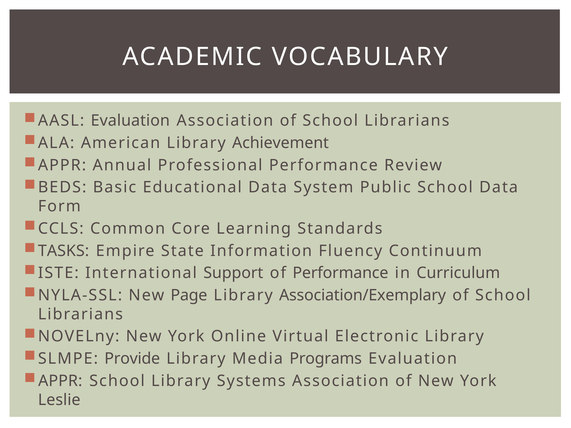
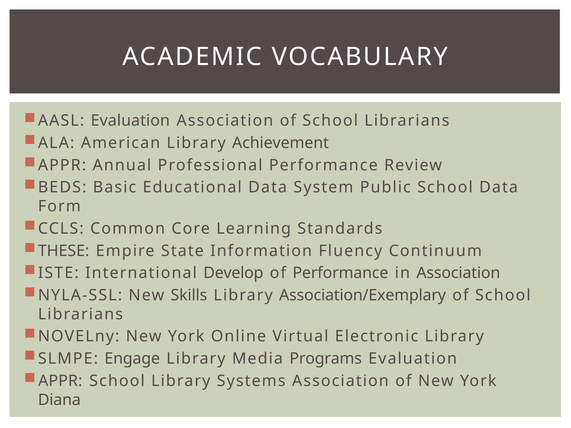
TASKS: TASKS -> THESE (64, 251)
Support: Support -> Develop (233, 273)
in Curriculum: Curriculum -> Association (458, 273)
Page: Page -> Skills (189, 295)
Provide: Provide -> Engage (132, 359)
Leslie: Leslie -> Diana (59, 400)
